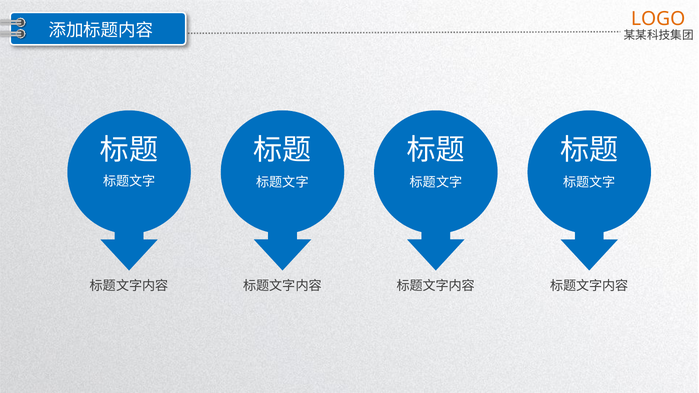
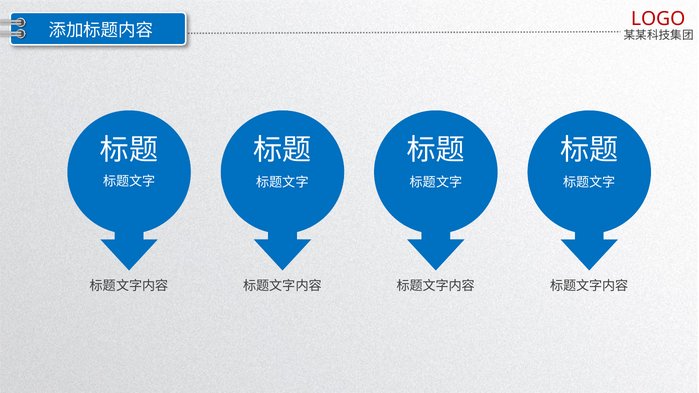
LOGO colour: orange -> red (658, 19)
